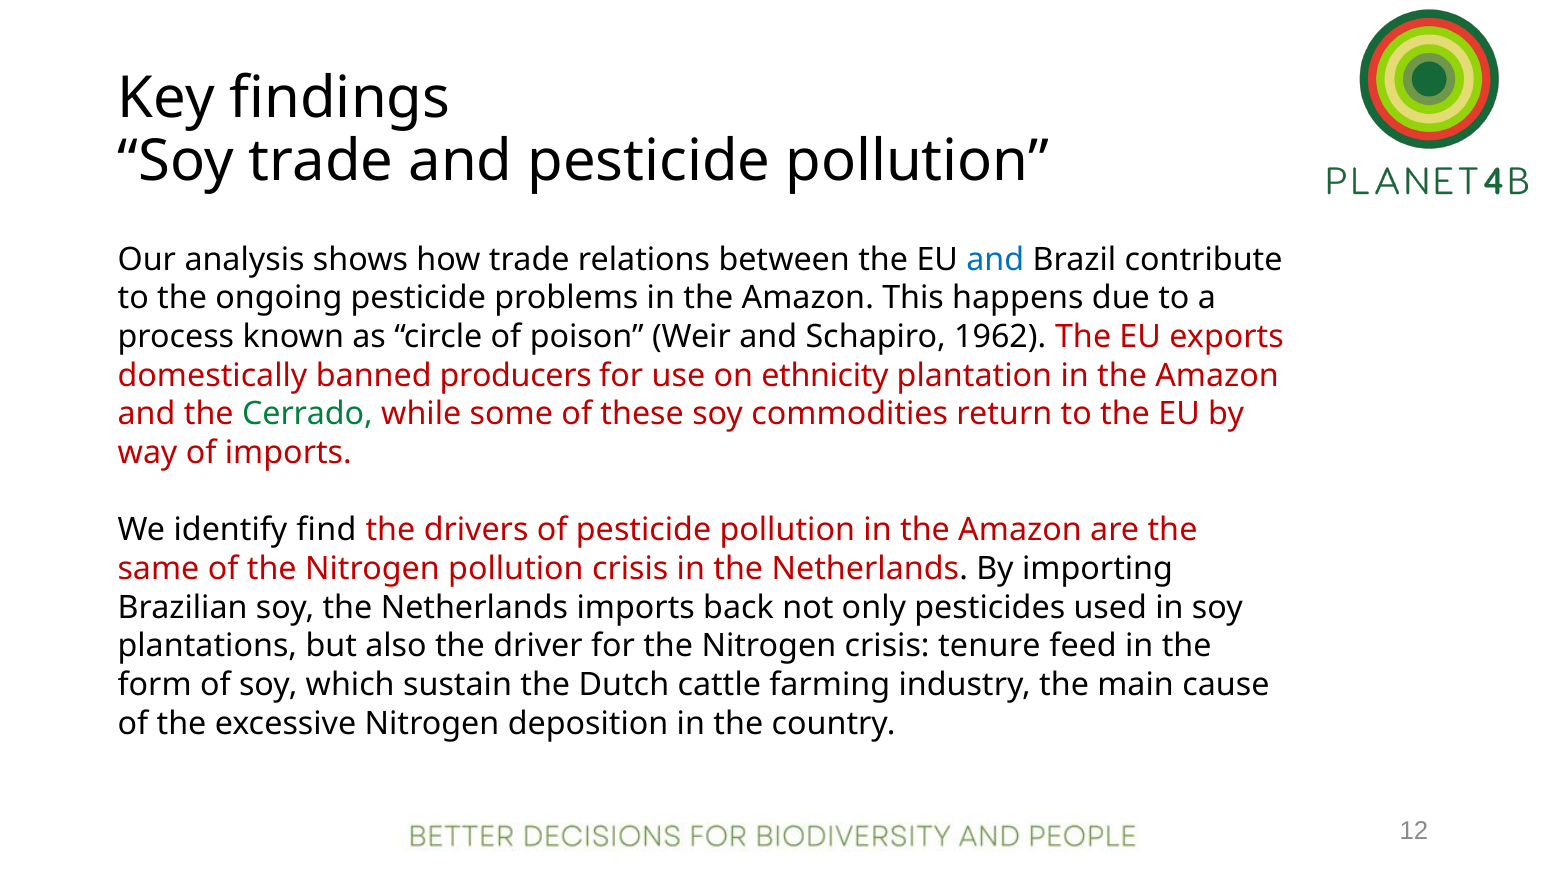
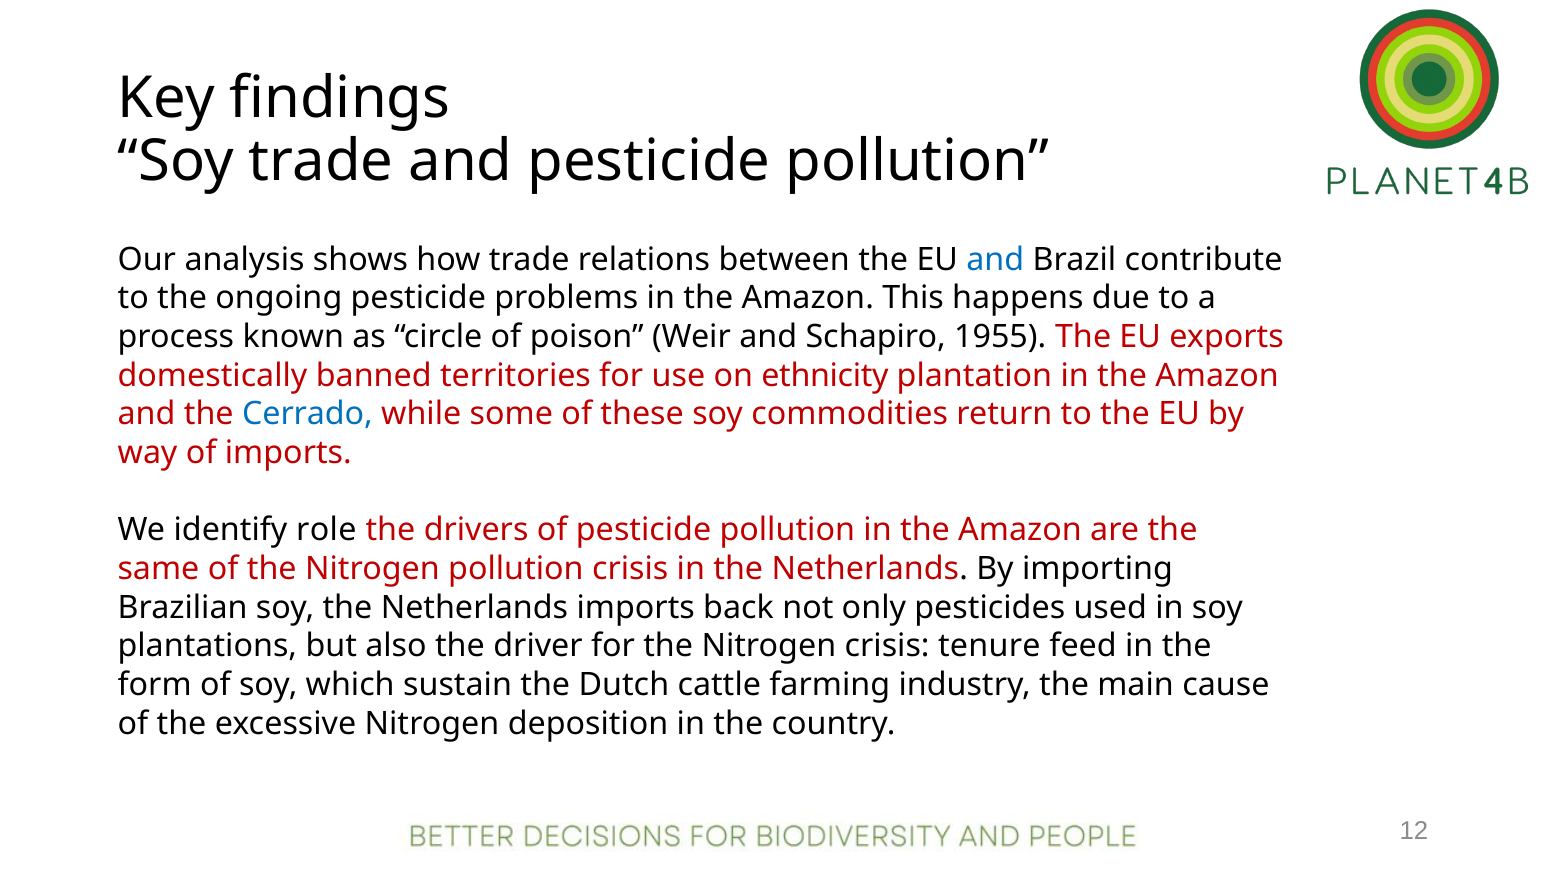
1962: 1962 -> 1955 (1000, 337)
producers: producers -> territories (516, 375)
Cerrado colour: green -> blue (307, 414)
find: find -> role (326, 530)
